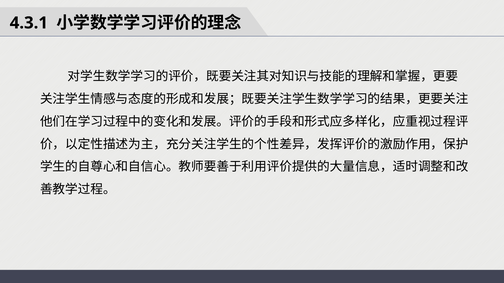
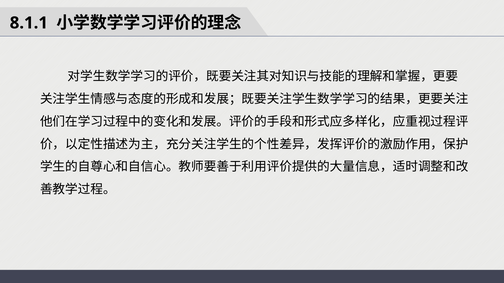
4.3.1: 4.3.1 -> 8.1.1 (29, 23)
